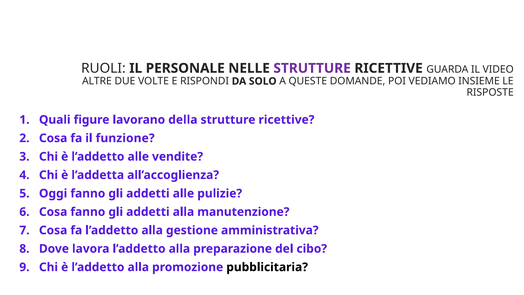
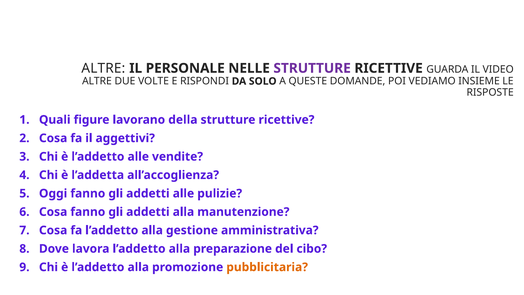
RUOLI: RUOLI -> ALTRE (103, 68)
funzione: funzione -> aggettivi (125, 138)
pubblicitaria colour: black -> orange (267, 267)
